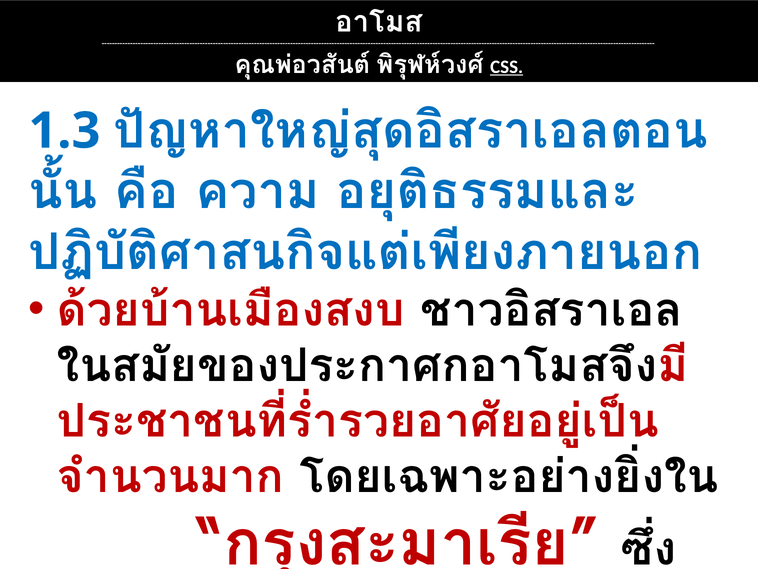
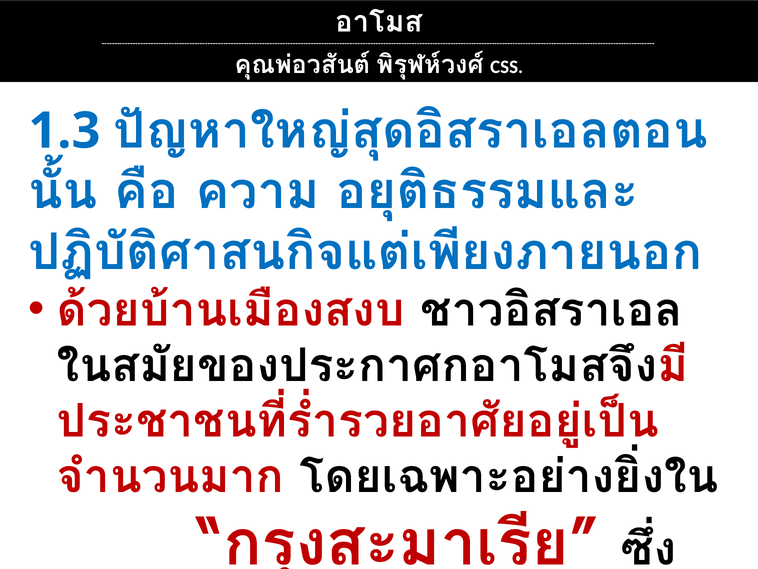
CSS underline: present -> none (507, 67)
